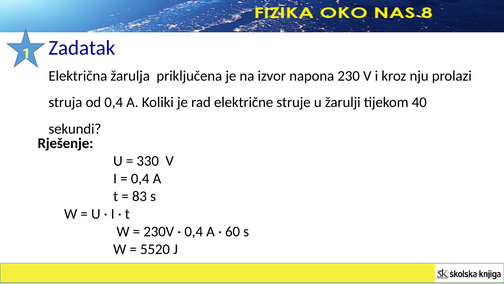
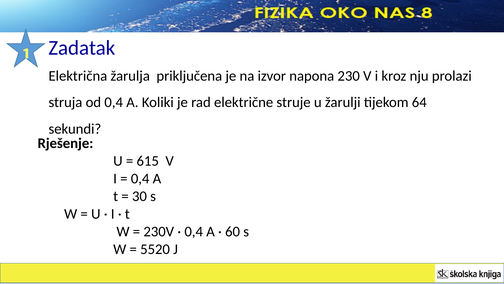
40: 40 -> 64 (419, 102)
330: 330 -> 615 (148, 161)
83: 83 -> 30 (139, 196)
